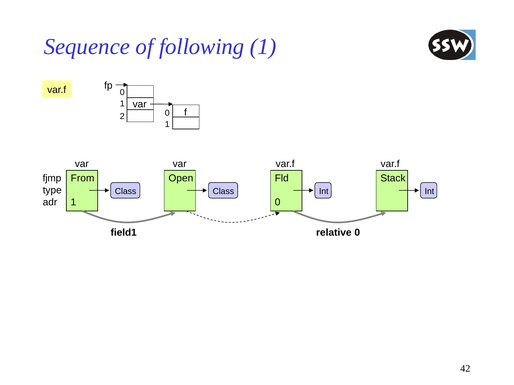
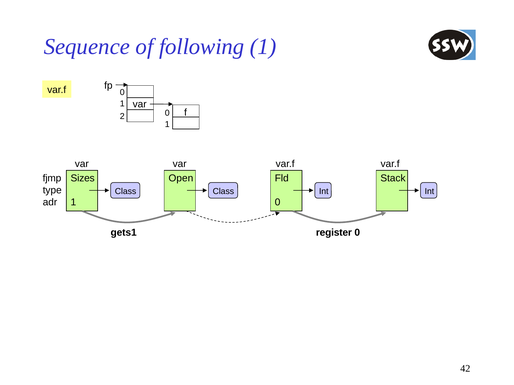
From: From -> Sizes (83, 178)
field1: field1 -> gets1 (124, 233)
relative: relative -> register (334, 233)
